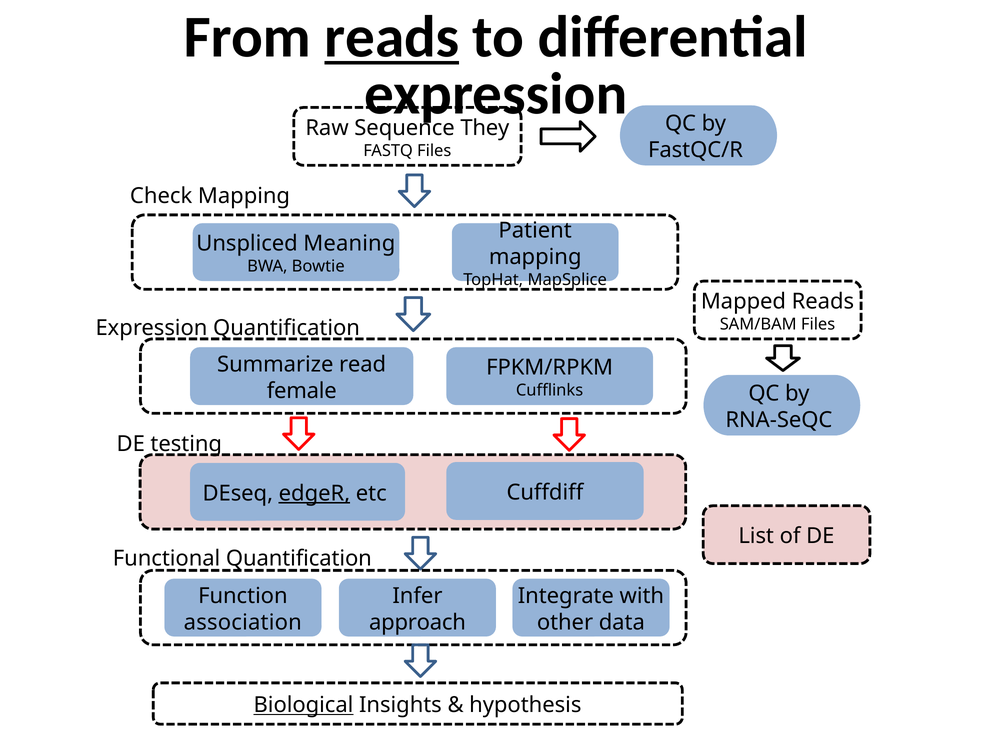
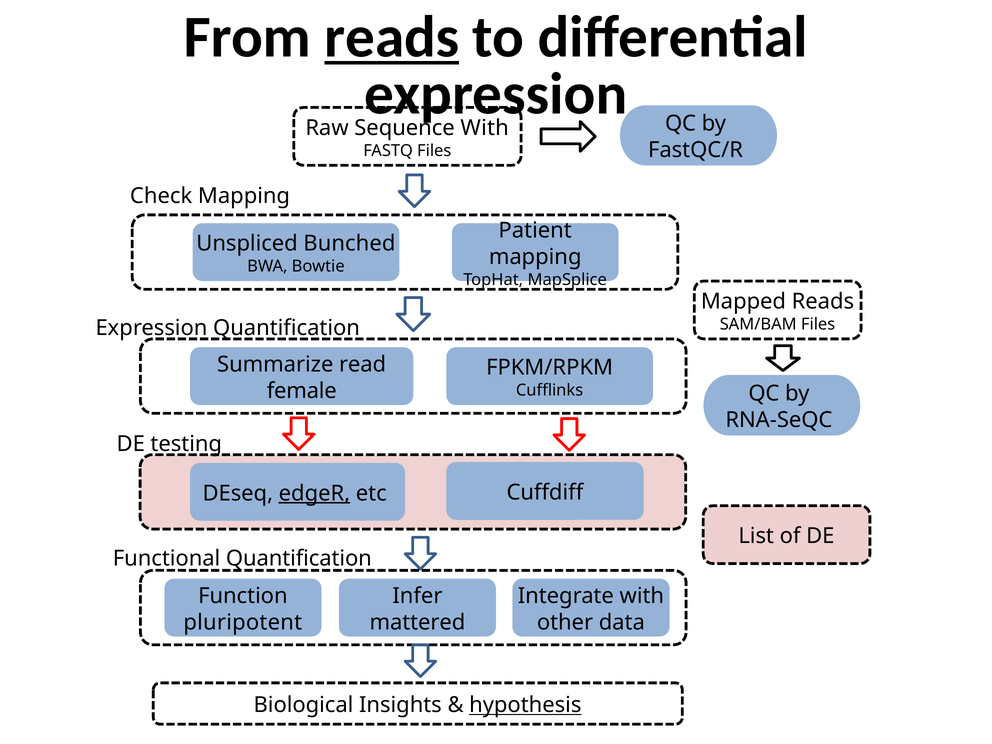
Sequence They: They -> With (485, 128)
Meaning: Meaning -> Bunched (349, 244)
association: association -> pluripotent (243, 622)
approach: approach -> mattered (417, 622)
Biological underline: present -> none (303, 705)
hypothesis underline: none -> present (525, 705)
